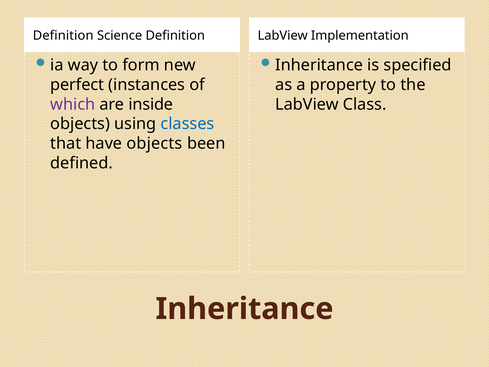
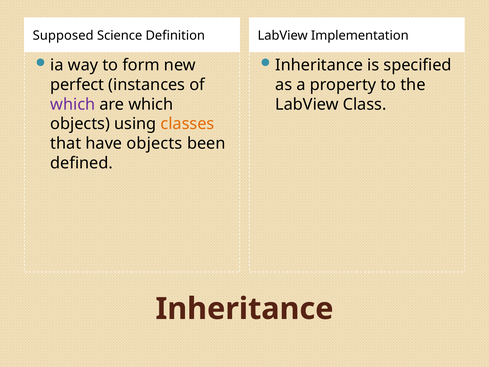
Definition: Definition -> Supposed (63, 36)
are inside: inside -> which (151, 104)
classes colour: blue -> orange (187, 124)
